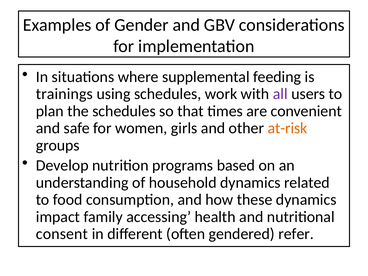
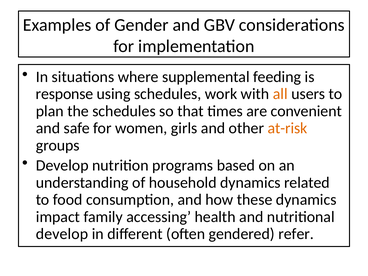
trainings: trainings -> response (65, 94)
all colour: purple -> orange (280, 94)
consent: consent -> develop (62, 234)
